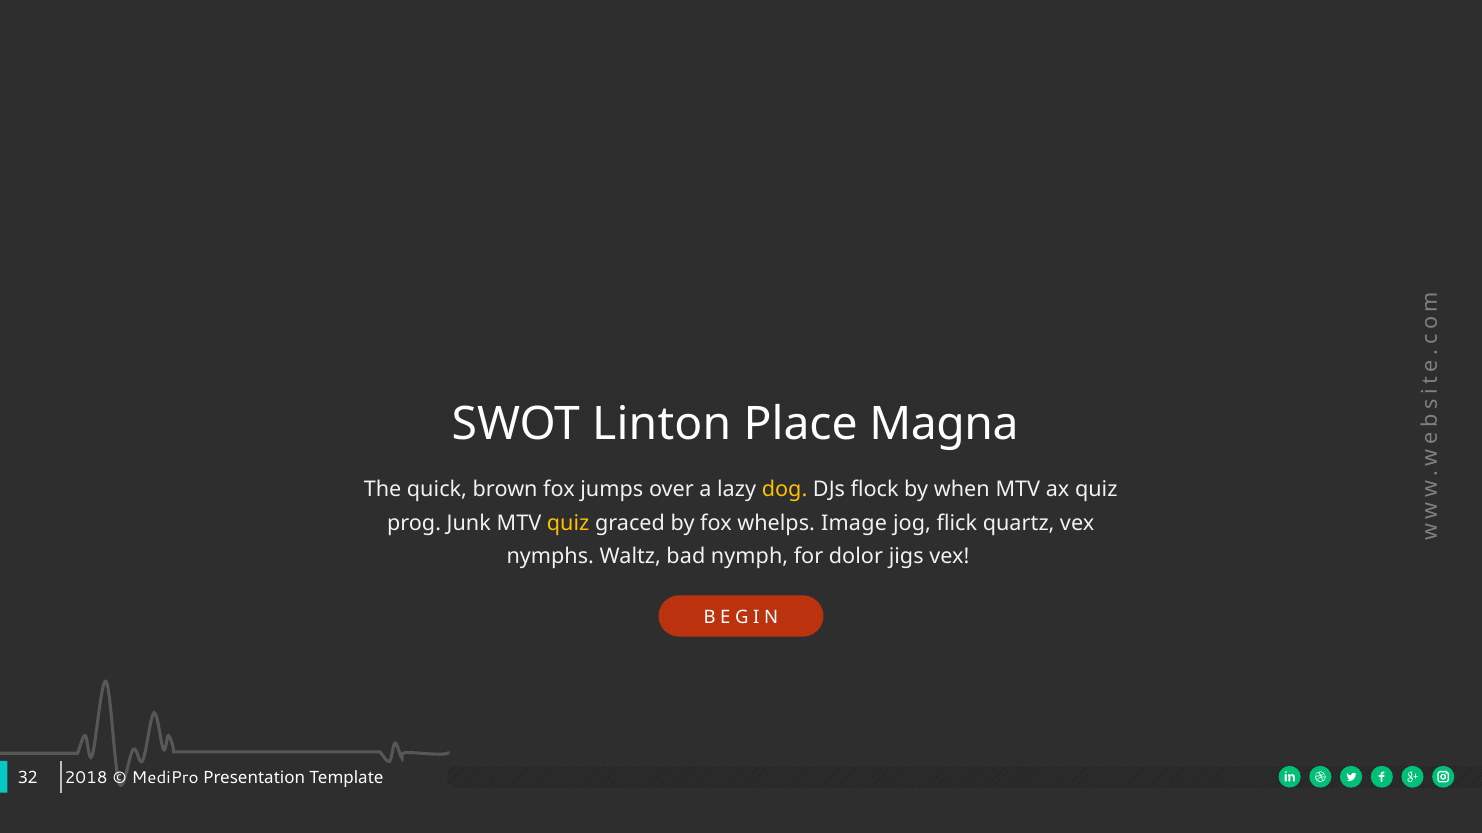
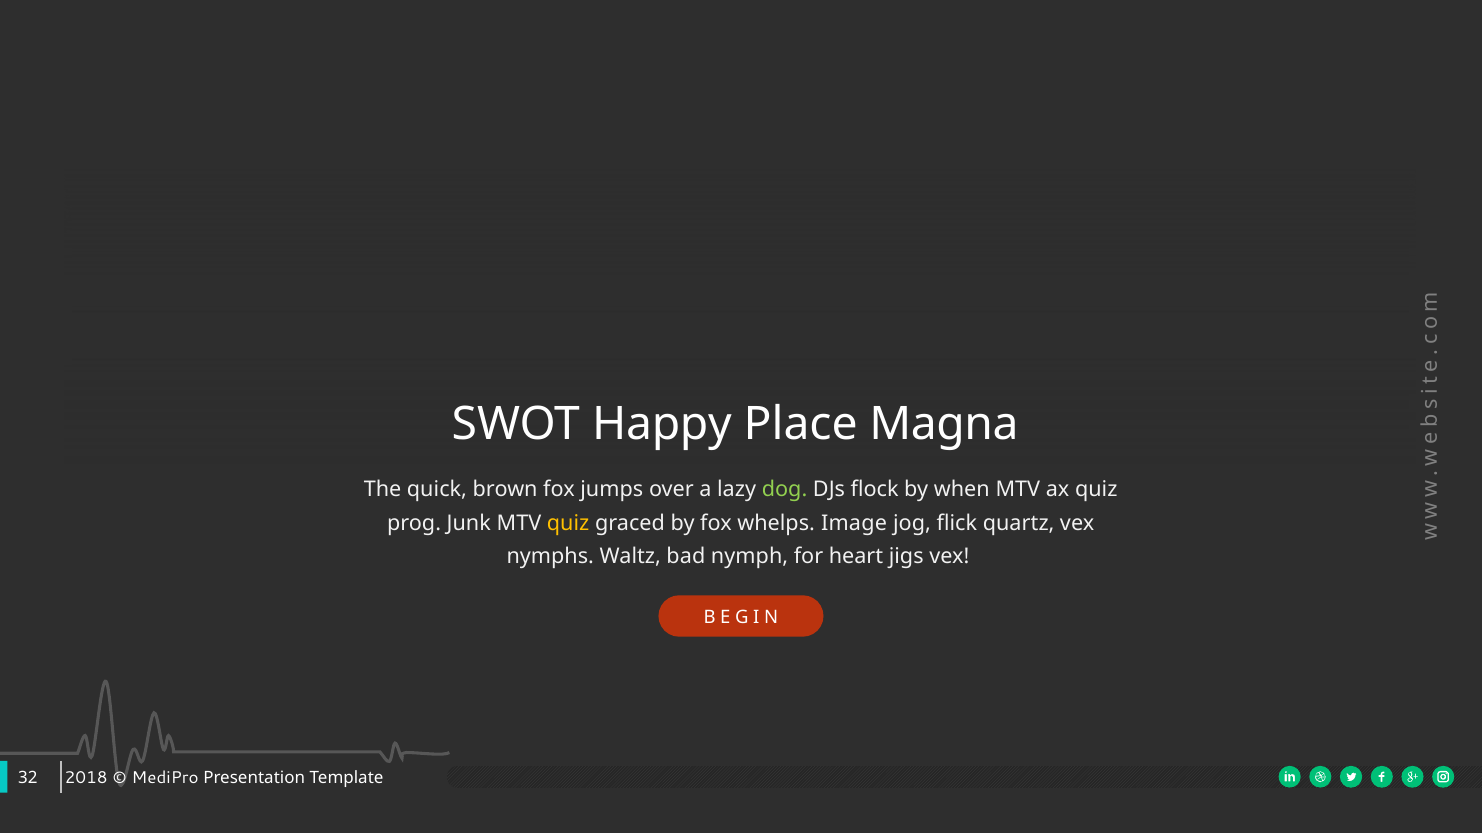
Linton: Linton -> Happy (662, 425)
dog colour: yellow -> light green (785, 490)
dolor: dolor -> heart (856, 557)
